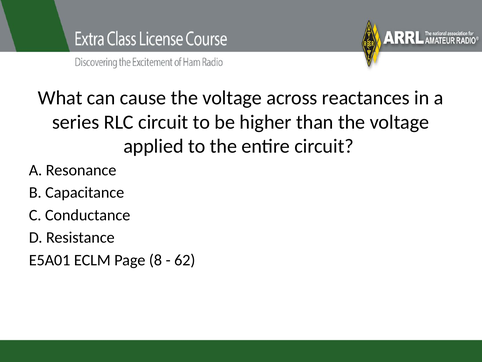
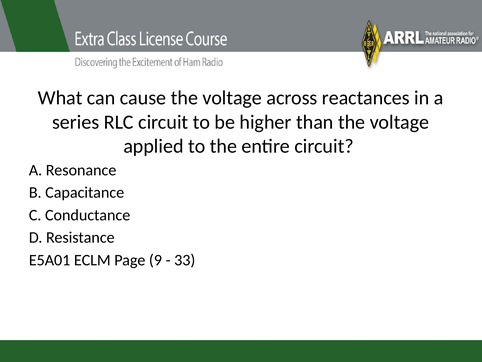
8: 8 -> 9 (155, 260)
62: 62 -> 33 (185, 260)
